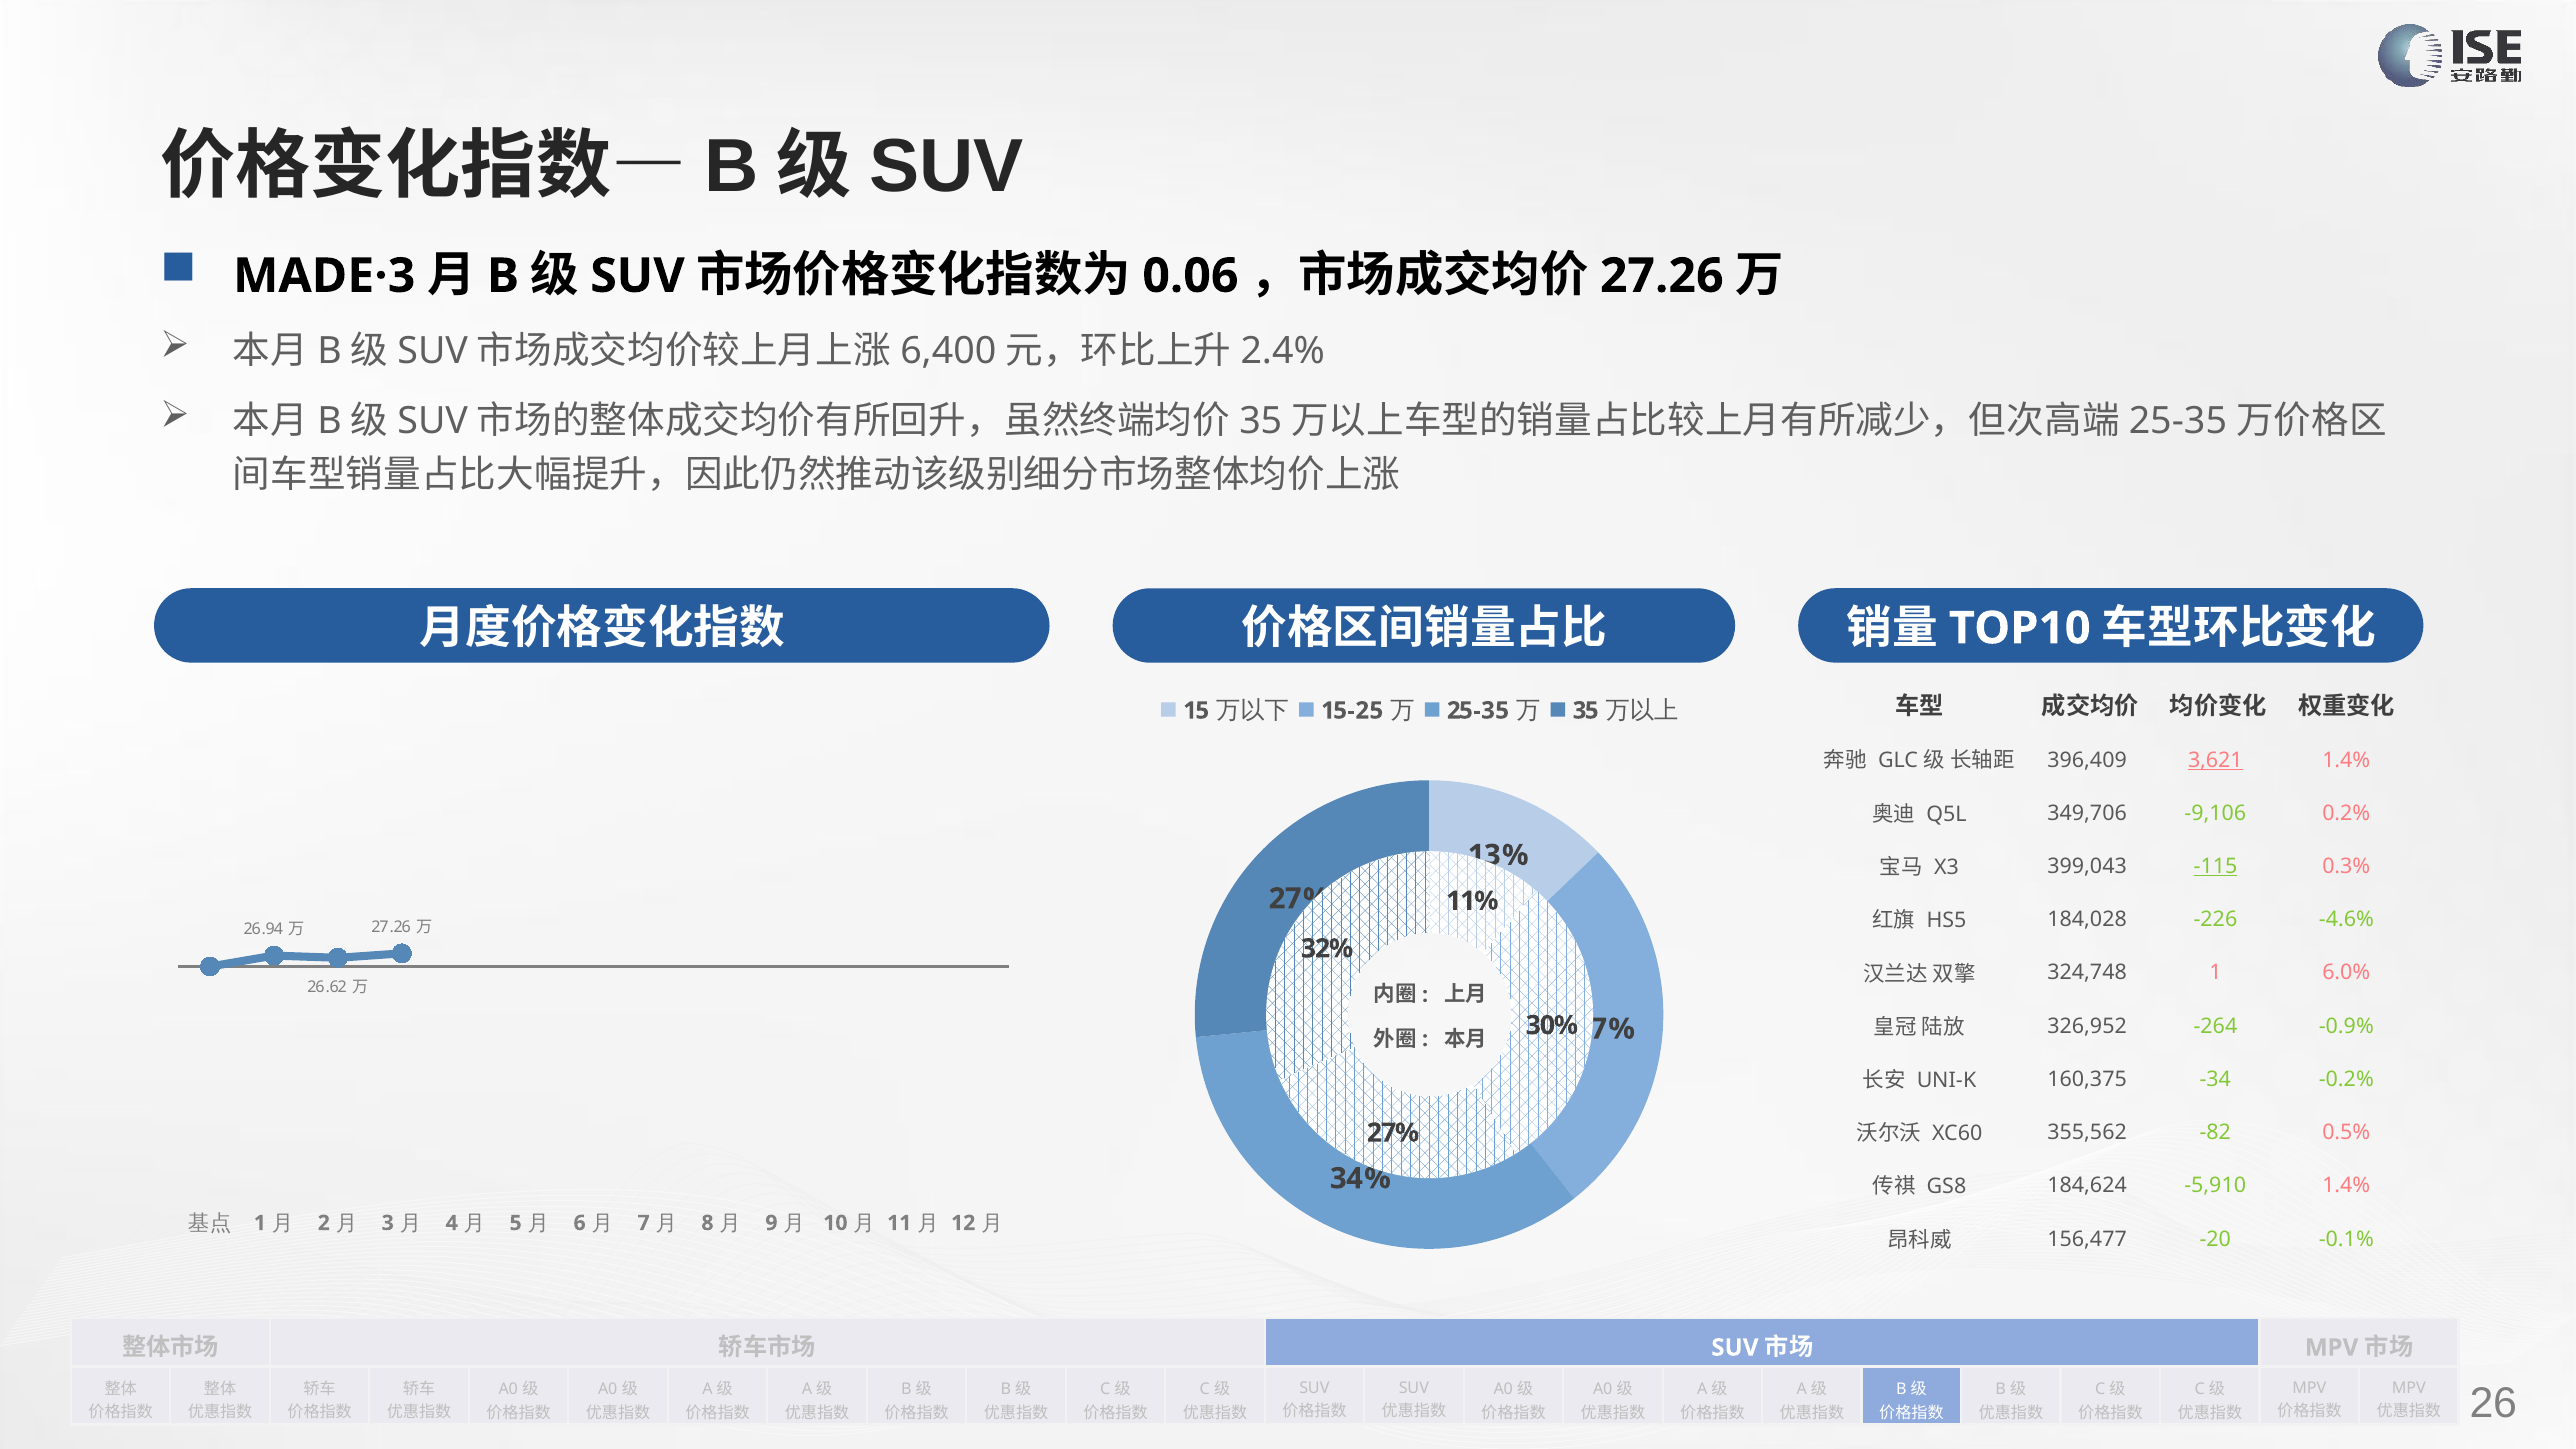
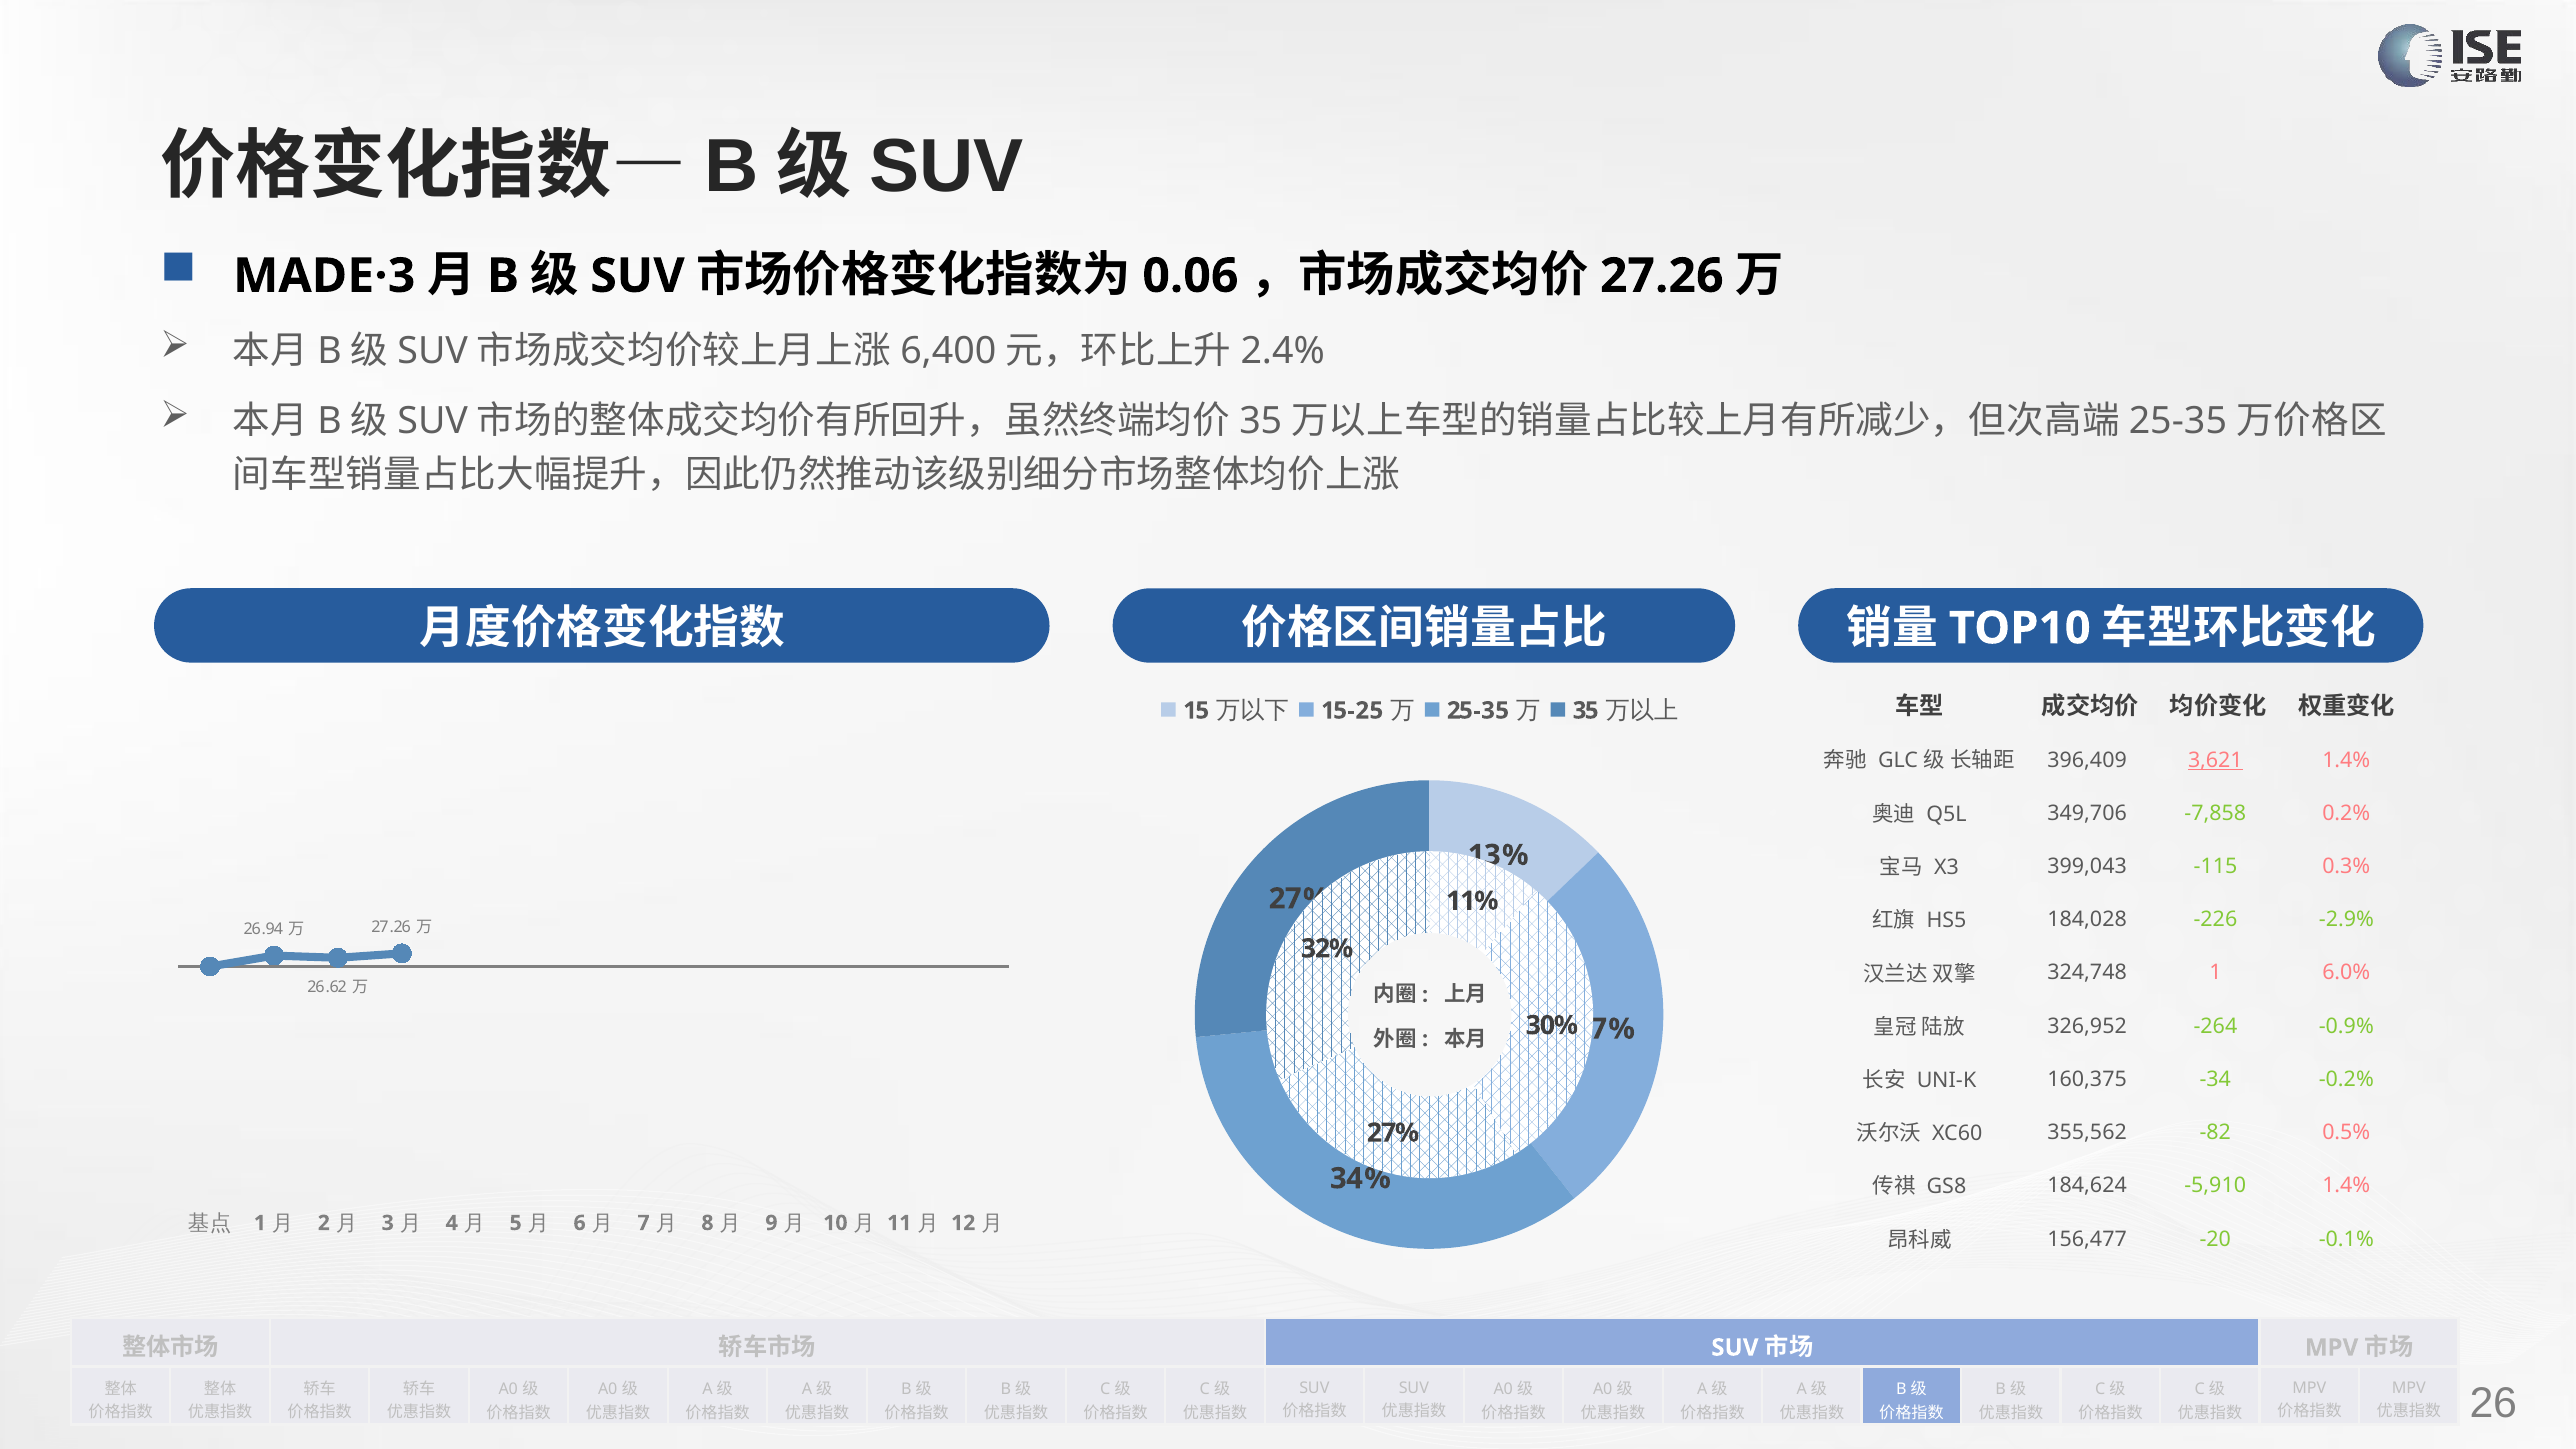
-9,106: -9,106 -> -7,858 (2215, 813)
-115 underline: present -> none (2216, 866)
-4.6%: -4.6% -> -2.9% (2346, 920)
